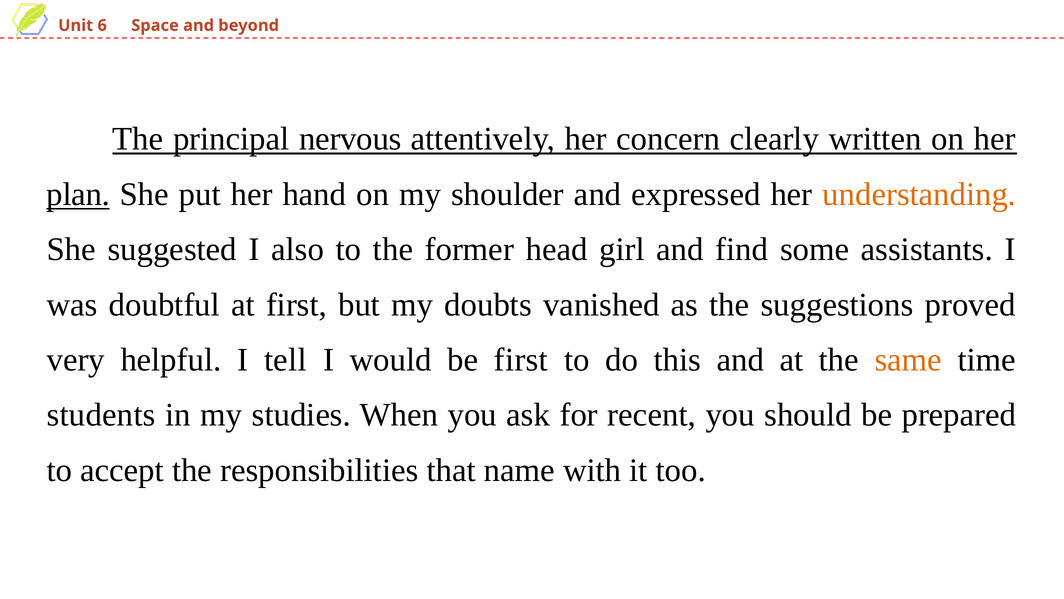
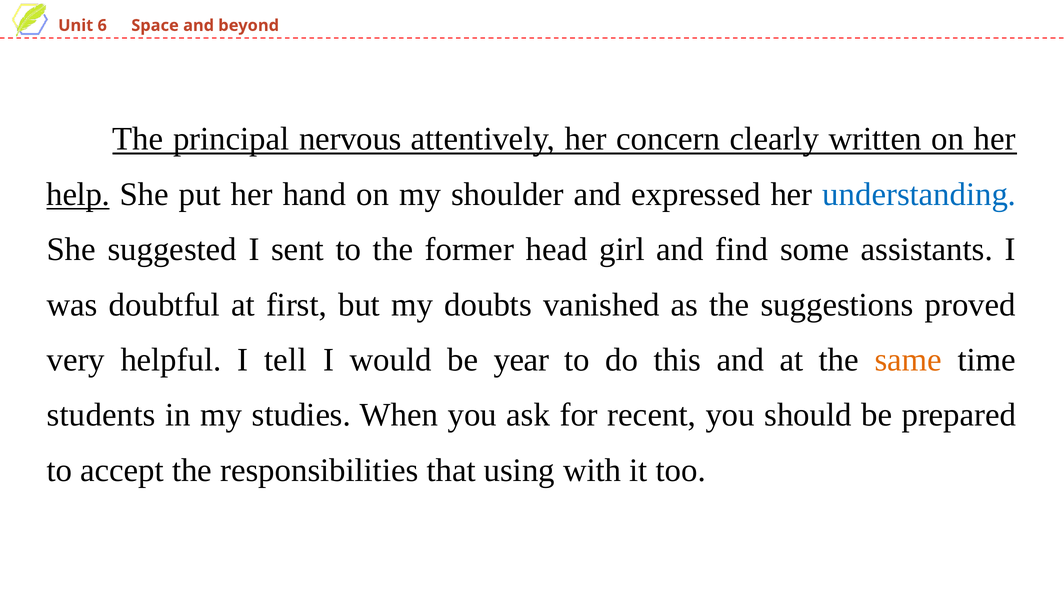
plan: plan -> help (78, 194)
understanding colour: orange -> blue (919, 194)
also: also -> sent (298, 249)
be first: first -> year (521, 360)
name: name -> using (519, 470)
